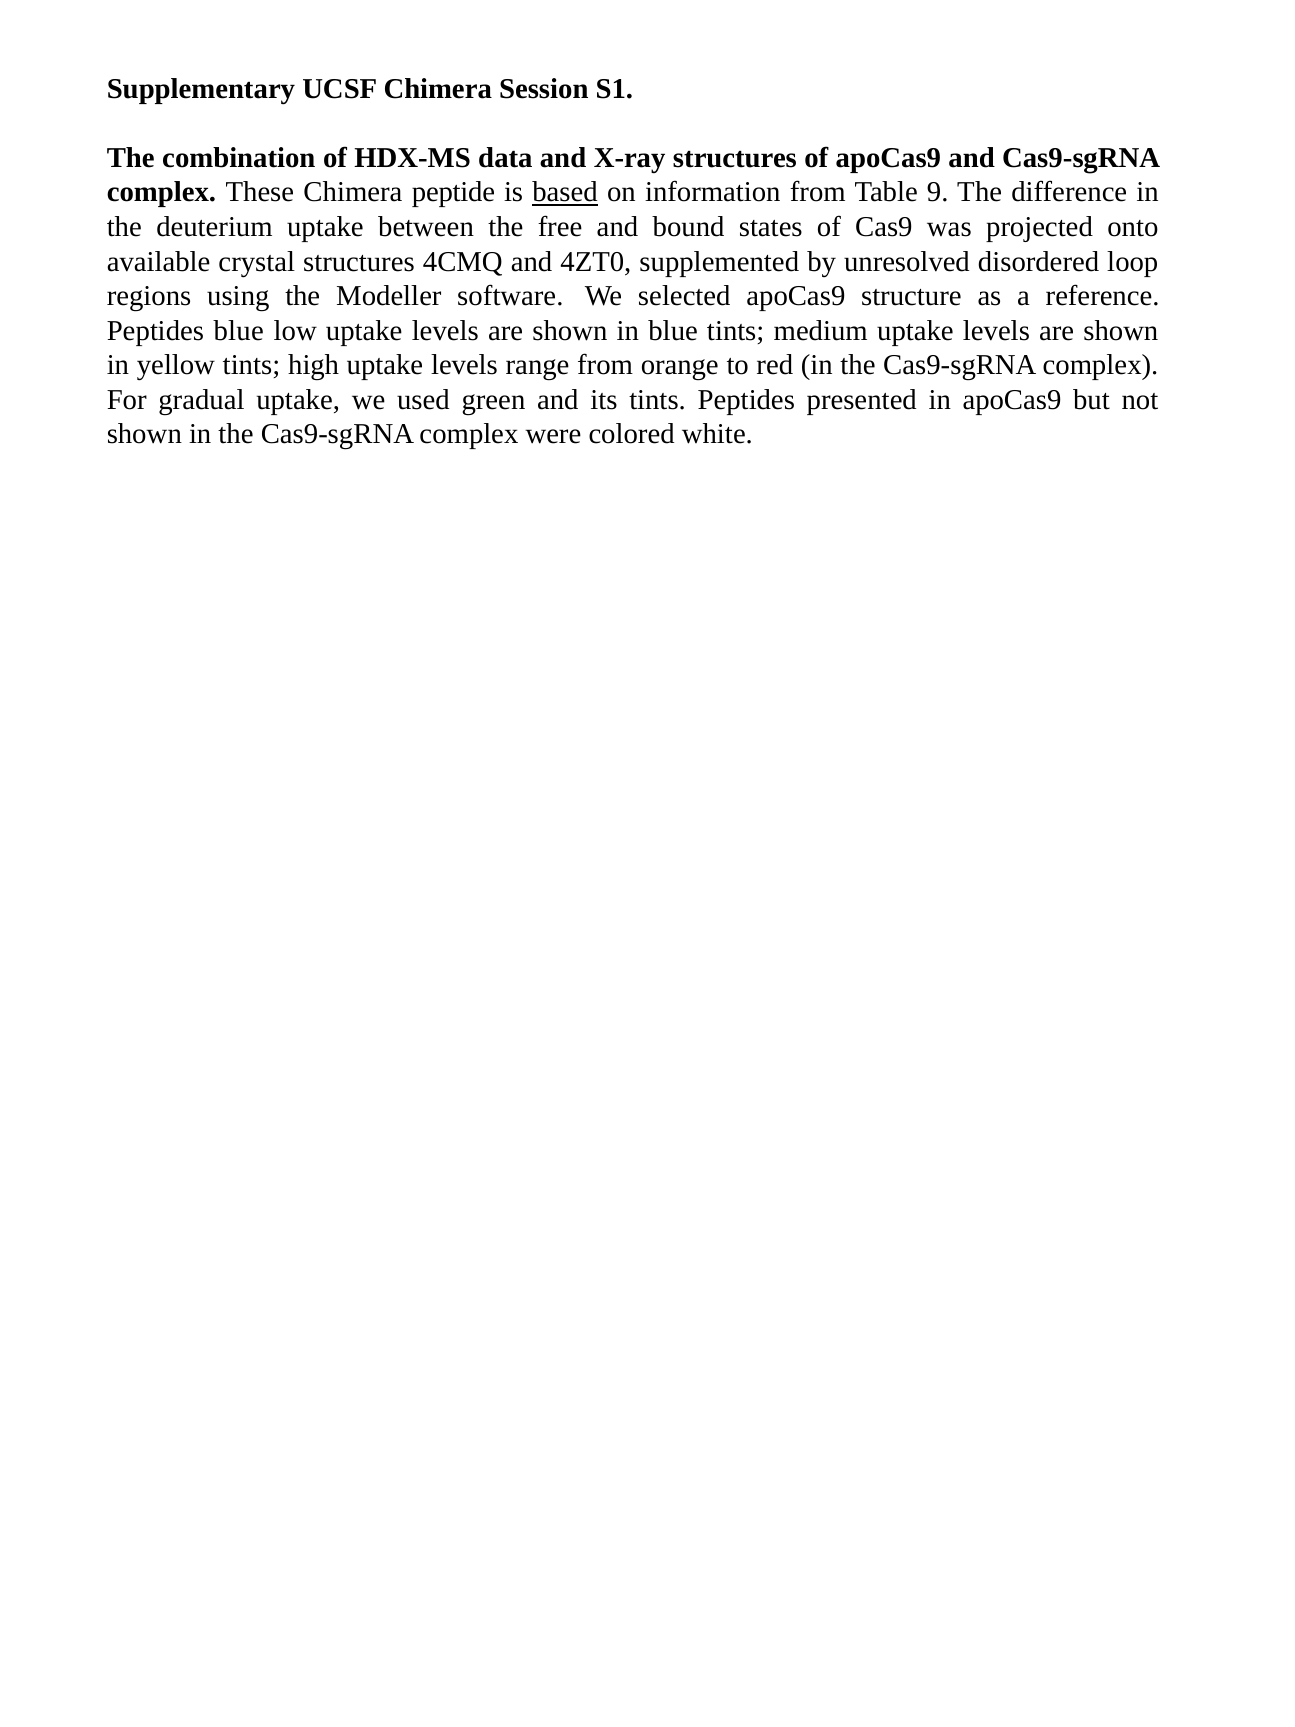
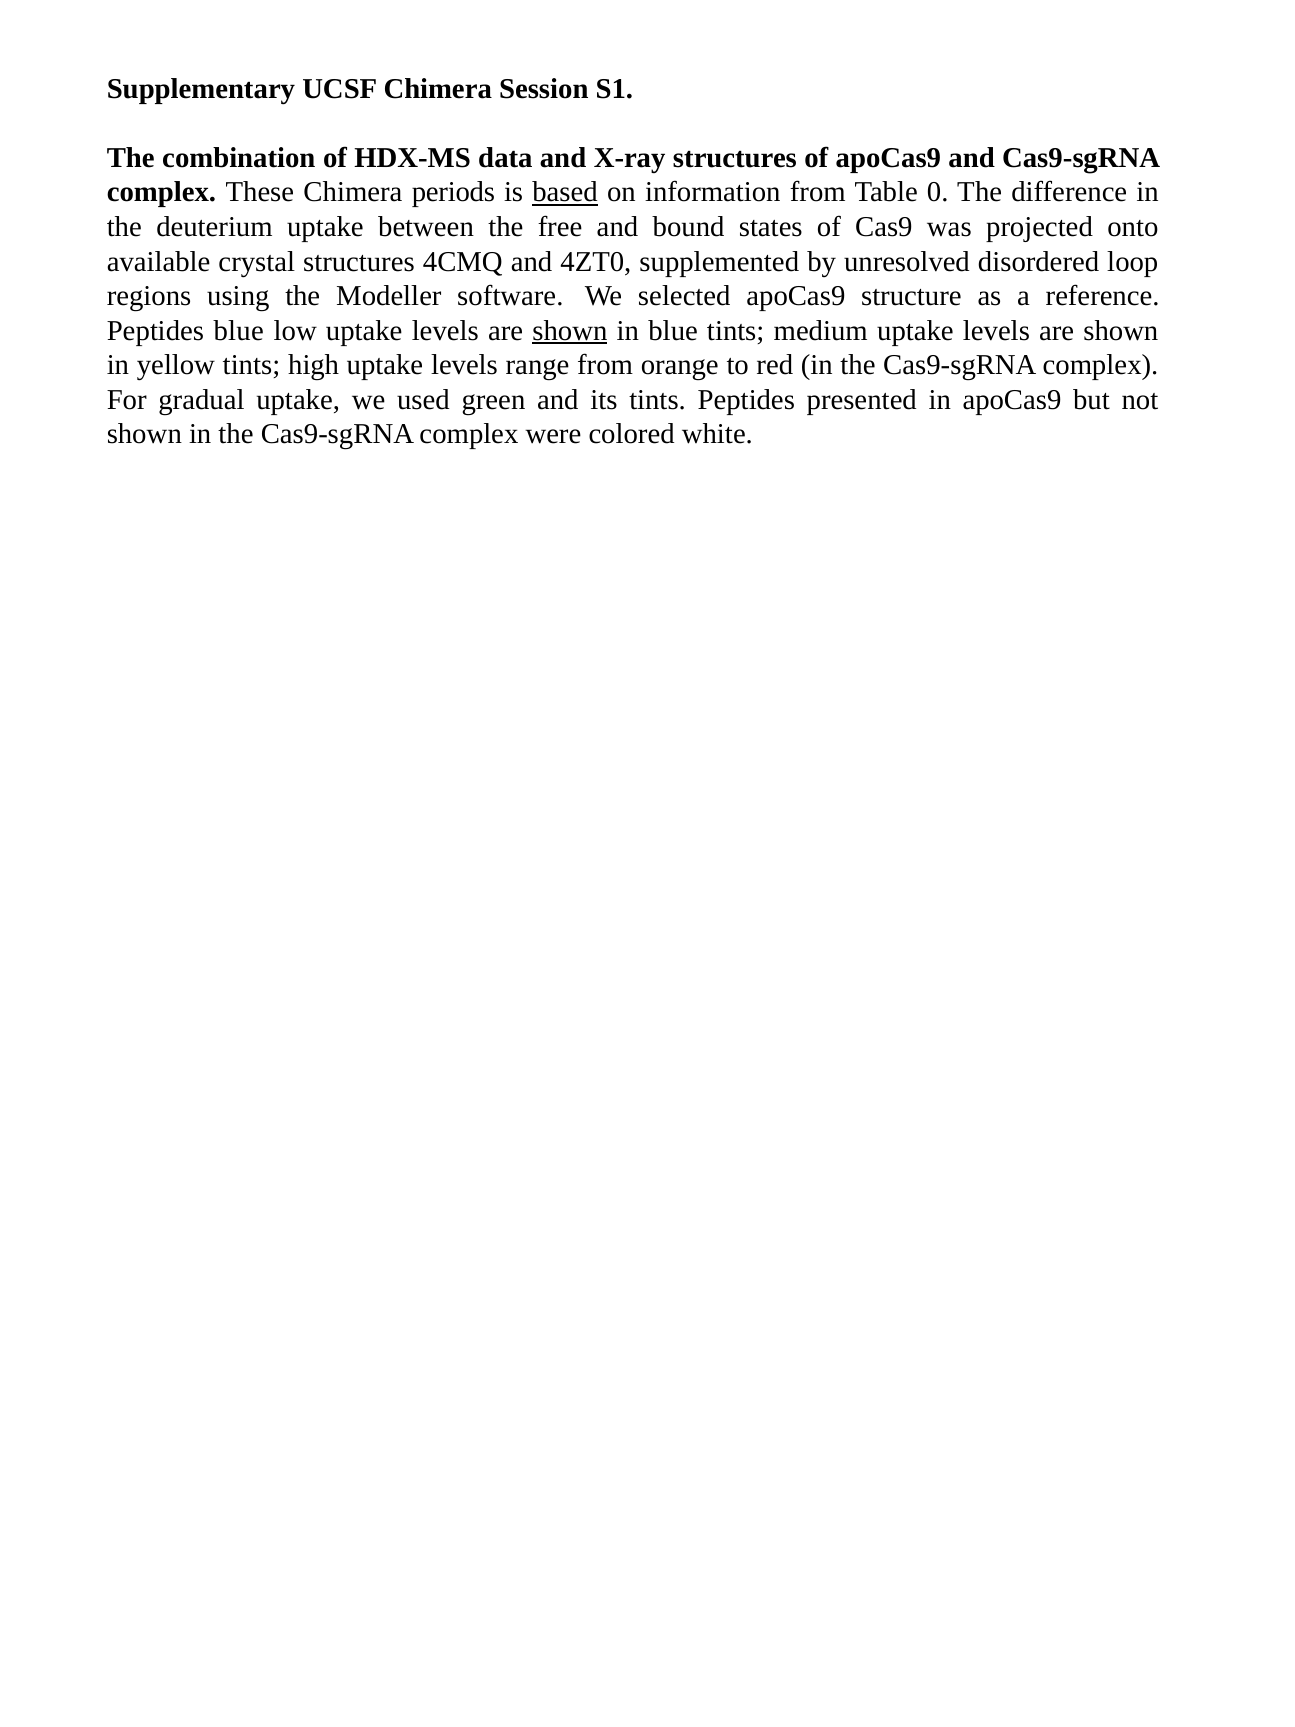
peptide: peptide -> periods (453, 192)
9: 9 -> 0 (938, 192)
shown underline: none -> present (570, 331)
